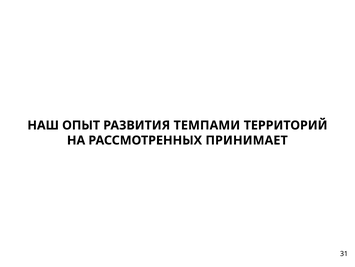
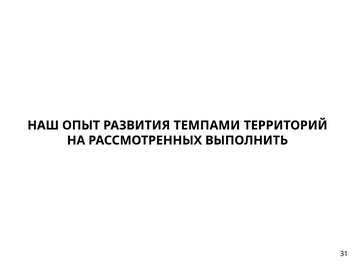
ПРИНИМАЕТ: ПРИНИМАЕТ -> ВЫПОЛНИТЬ (247, 140)
